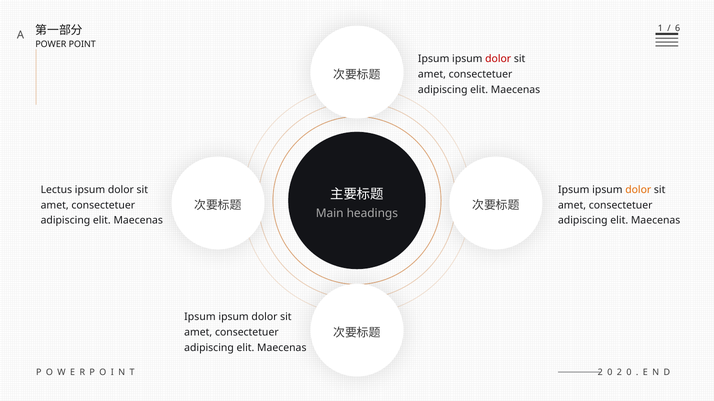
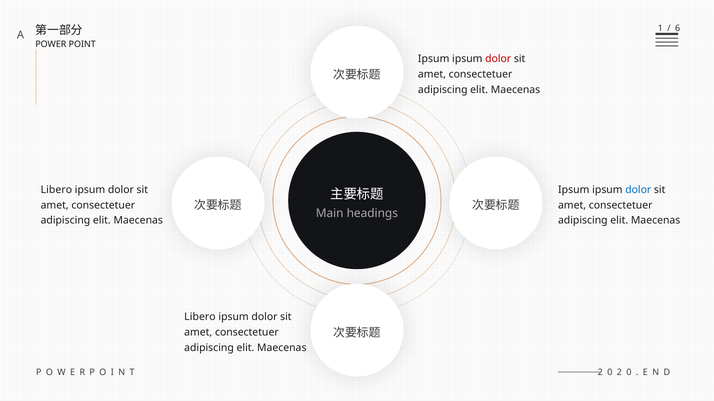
Lectus: Lectus -> Libero (56, 190)
dolor colour: orange -> blue (638, 190)
Ipsum: Ipsum -> Libero (200, 317)
